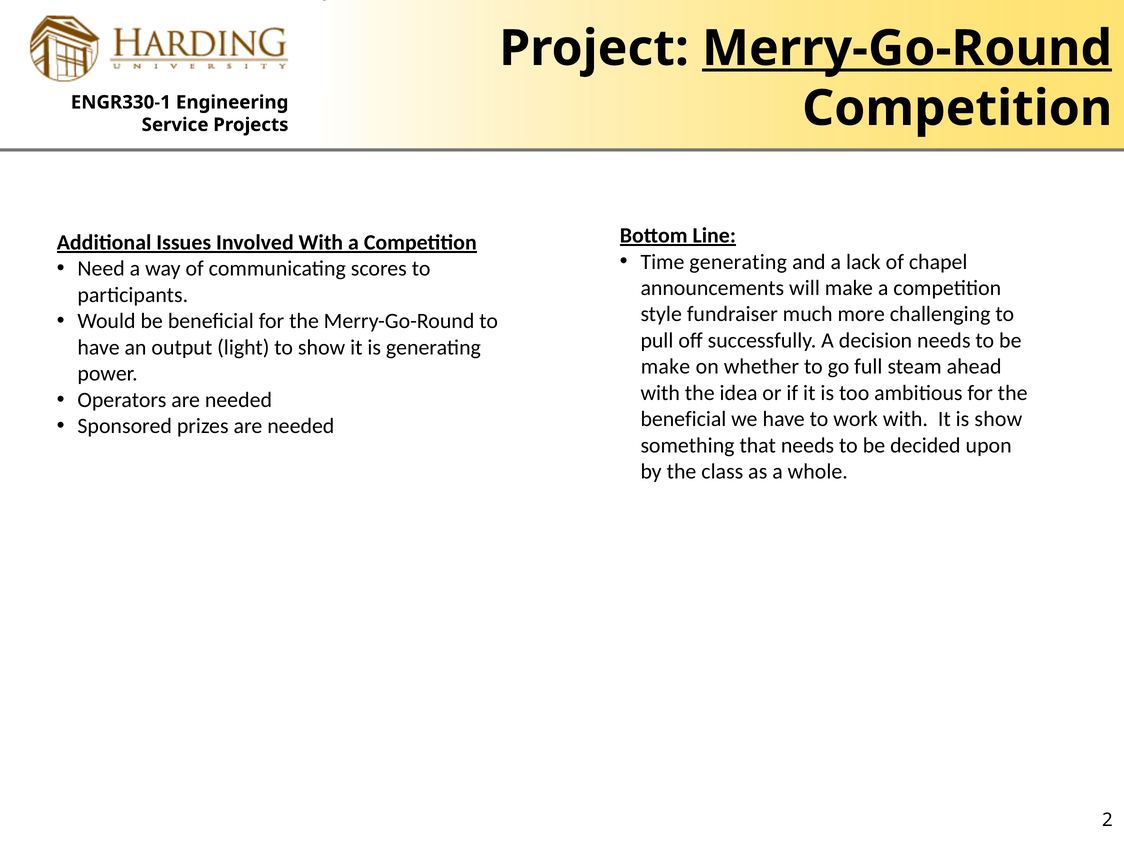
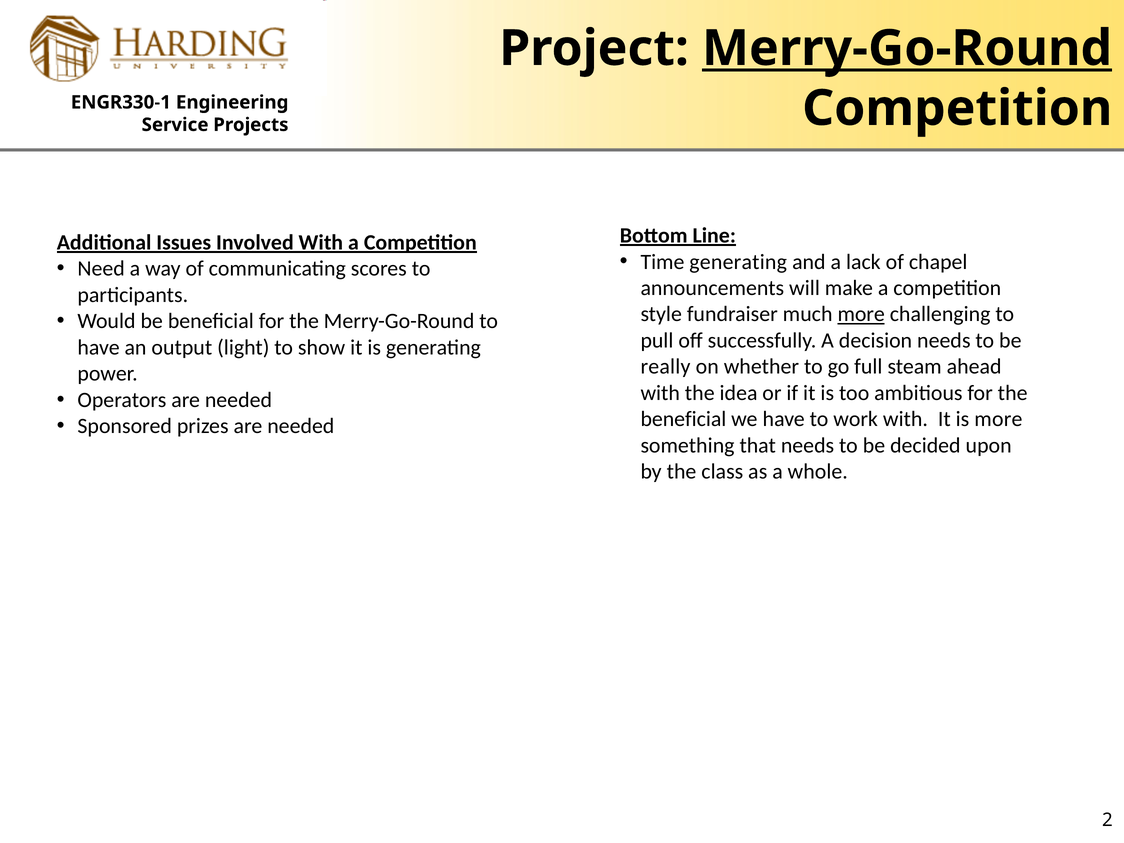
more underline: none -> present (861, 314)
make: make -> really (665, 367)
is show: show -> more (998, 419)
